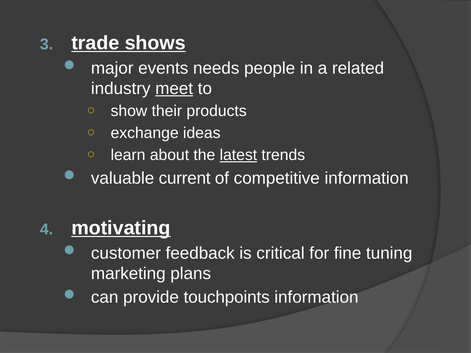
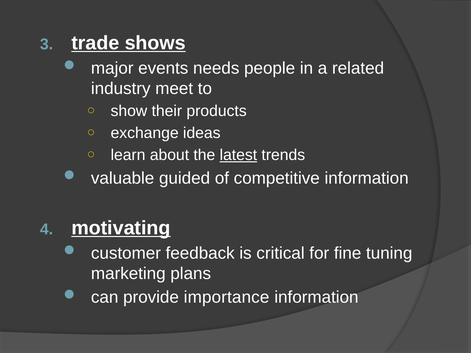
meet underline: present -> none (174, 89)
current: current -> guided (185, 178)
touchpoints: touchpoints -> importance (227, 297)
